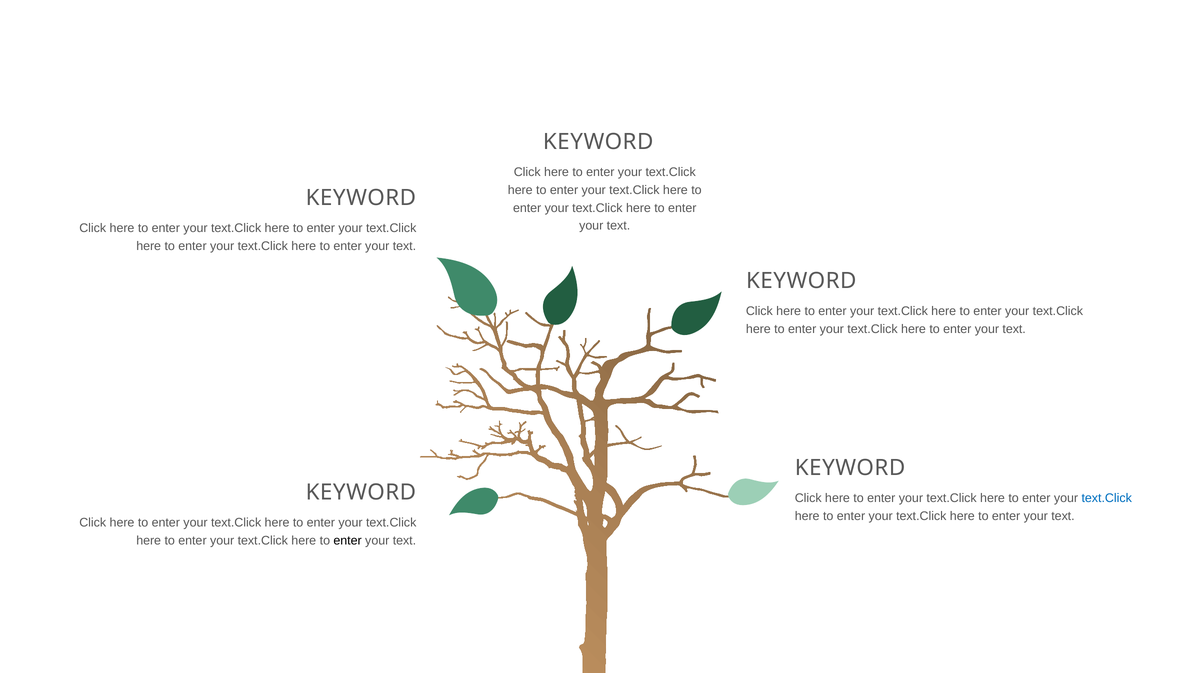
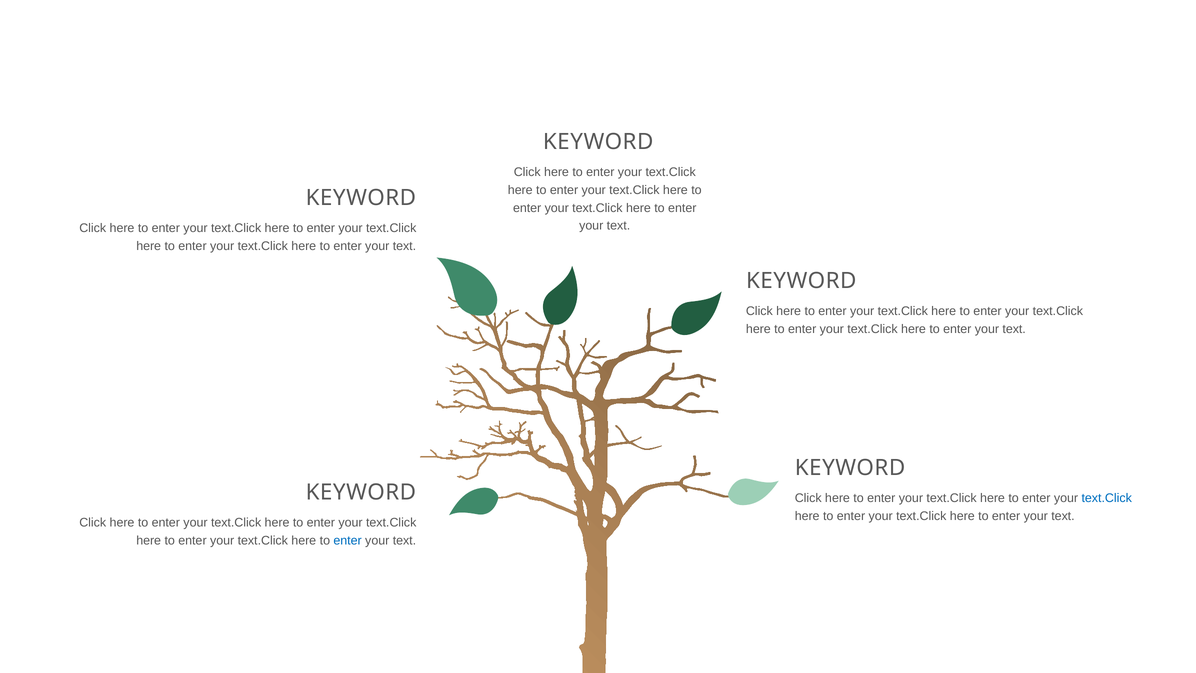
enter colour: black -> blue (348, 541)
